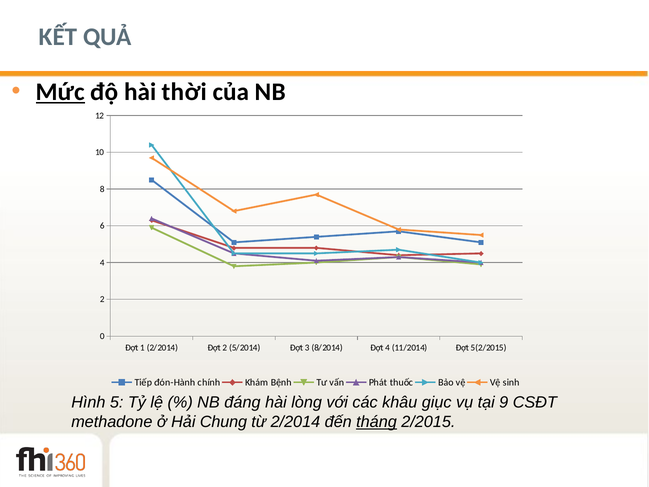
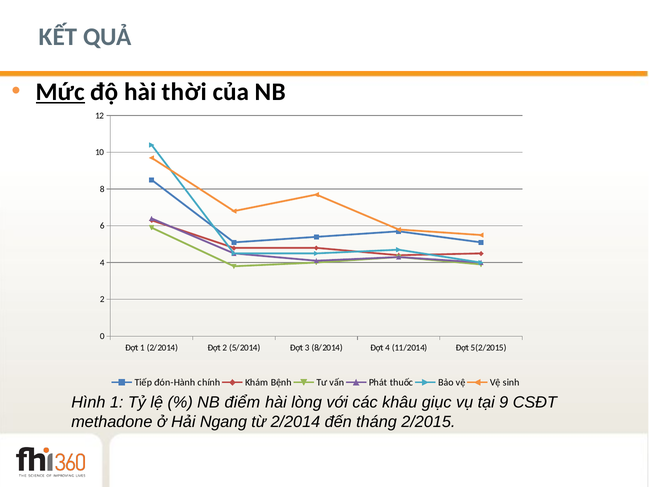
Hình 5: 5 -> 1 (117, 402)
đáng: đáng -> điểm (242, 402)
Chung: Chung -> Ngang (223, 422)
tháng underline: present -> none (377, 422)
